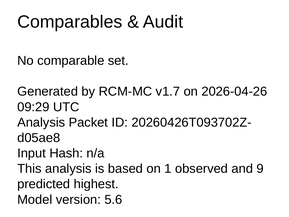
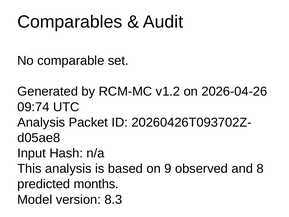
v1.7: v1.7 -> v1.2 (168, 91)
09:29: 09:29 -> 09:74 (33, 107)
1: 1 -> 9 (168, 169)
9: 9 -> 8 (260, 169)
highest: highest -> months (96, 184)
5.6: 5.6 -> 8.3 (113, 199)
